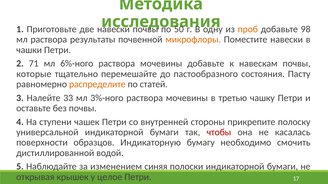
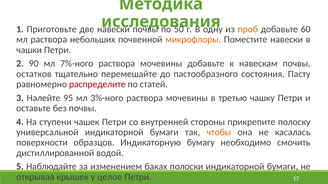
98: 98 -> 60 (306, 29)
результаты: результаты -> небольших (93, 40)
71: 71 -> 90 (34, 64)
6%-ного: 6%-ного -> 7%-ного (77, 64)
которые: которые -> остатков (34, 74)
распределите colour: orange -> red (97, 84)
33: 33 -> 95 (68, 98)
чтобы colour: red -> orange (219, 133)
синяя: синяя -> баках (156, 167)
